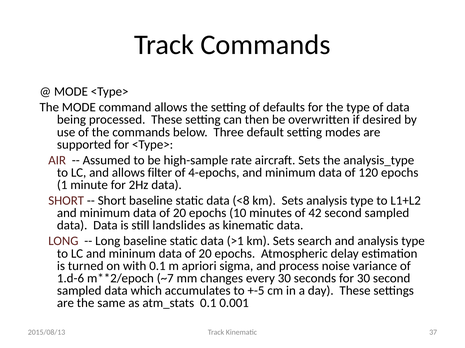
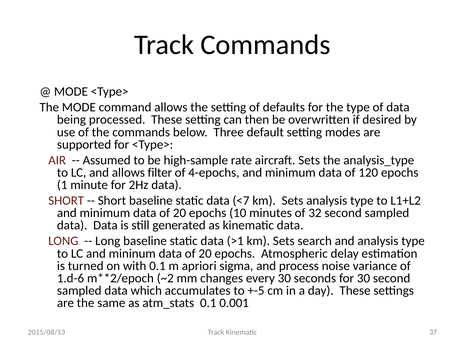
<8: <8 -> <7 (241, 201)
42: 42 -> 32 (315, 213)
landslides: landslides -> generated (179, 226)
~7: ~7 -> ~2 (165, 279)
